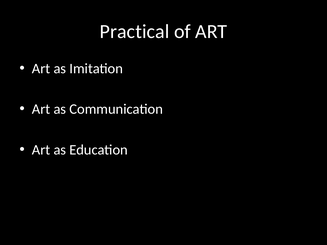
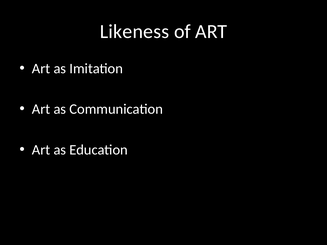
Practical: Practical -> Likeness (134, 32)
